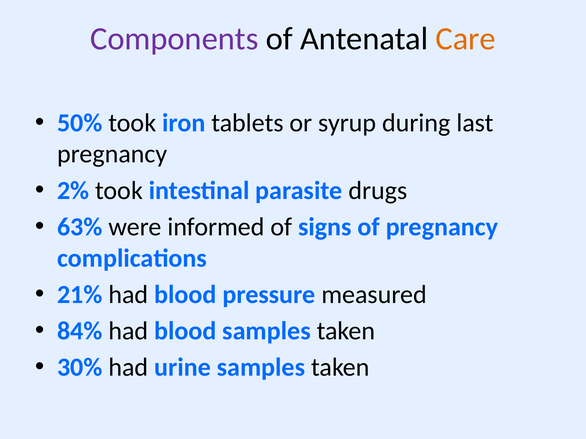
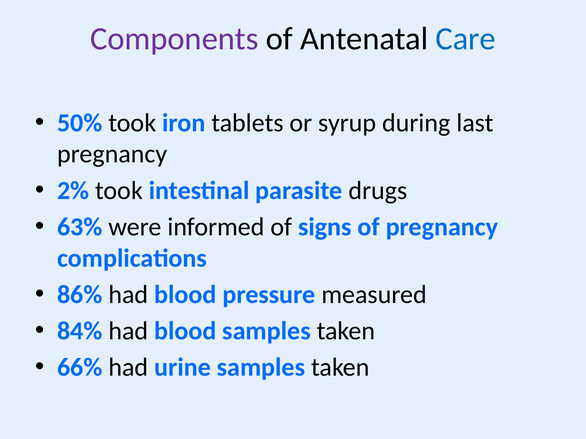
Care colour: orange -> blue (466, 39)
21%: 21% -> 86% (80, 295)
30%: 30% -> 66% (80, 368)
